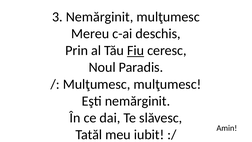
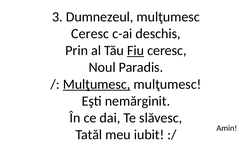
3 Nemărginit: Nemărginit -> Dumnezeul (100, 17)
Mereu: Mereu -> Ceresc (90, 34)
Mulţumesc underline: none -> present (97, 84)
